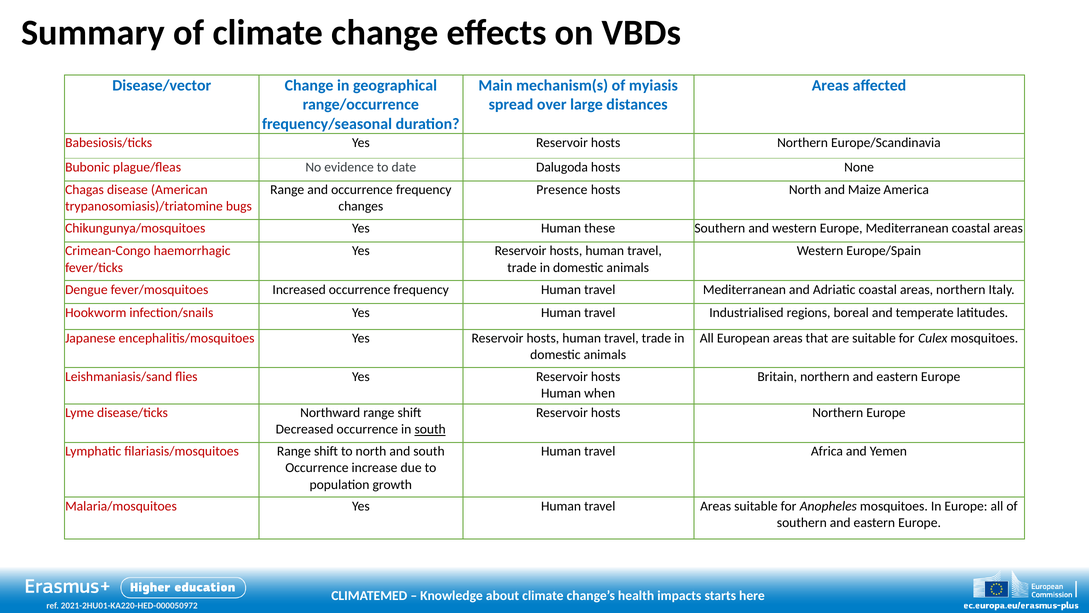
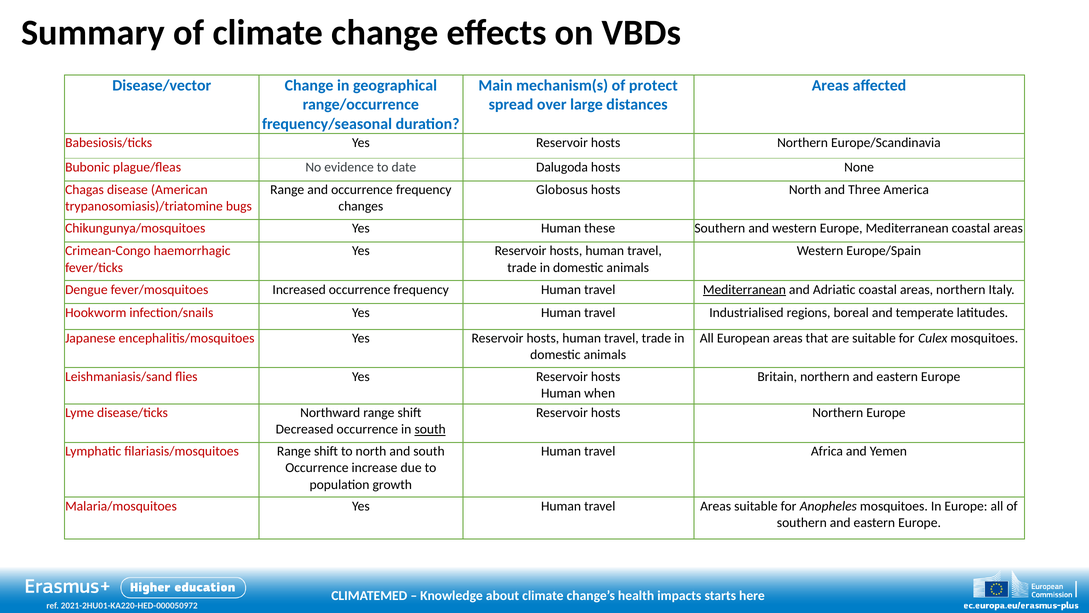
myiasis: myiasis -> protect (653, 85)
Presence: Presence -> Globosus (562, 190)
Maize: Maize -> Three (864, 190)
Mediterranean underline: none -> present (744, 289)
